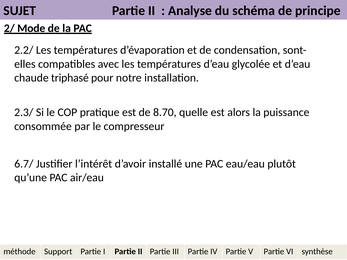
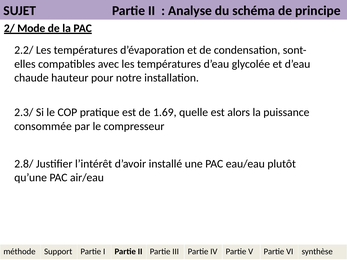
triphasé: triphasé -> hauteur (70, 78)
8.70: 8.70 -> 1.69 (165, 112)
6.7/: 6.7/ -> 2.8/ (24, 164)
